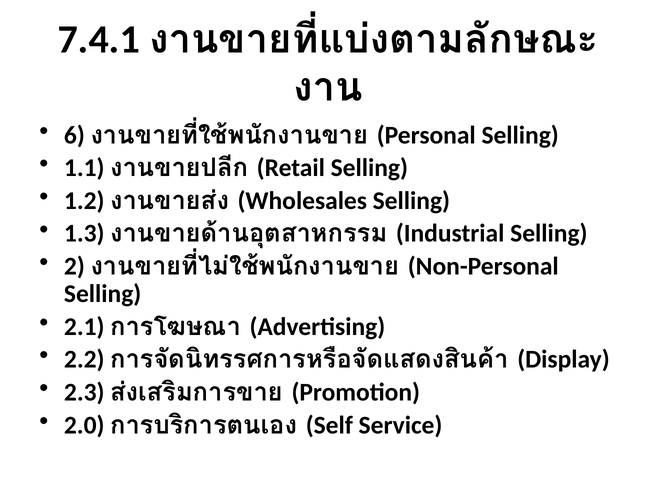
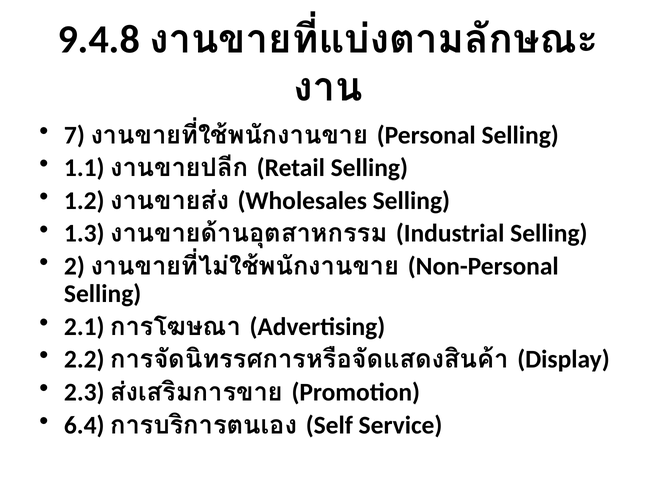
7.4.1: 7.4.1 -> 9.4.8 (99, 39)
6: 6 -> 7 (74, 135)
2.0: 2.0 -> 6.4 (84, 425)
